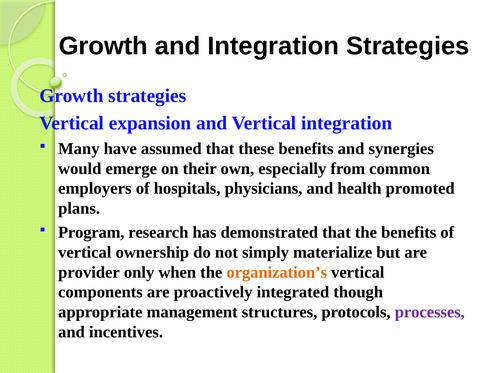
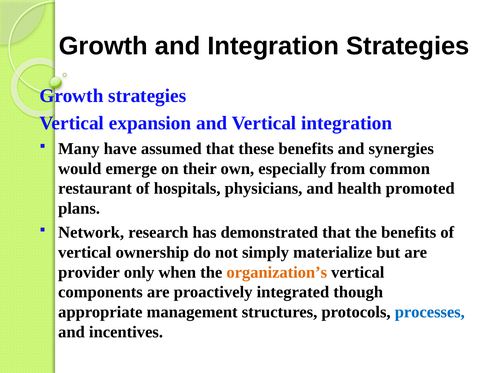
employers: employers -> restaurant (95, 188)
Program: Program -> Network (91, 232)
processes colour: purple -> blue (430, 312)
